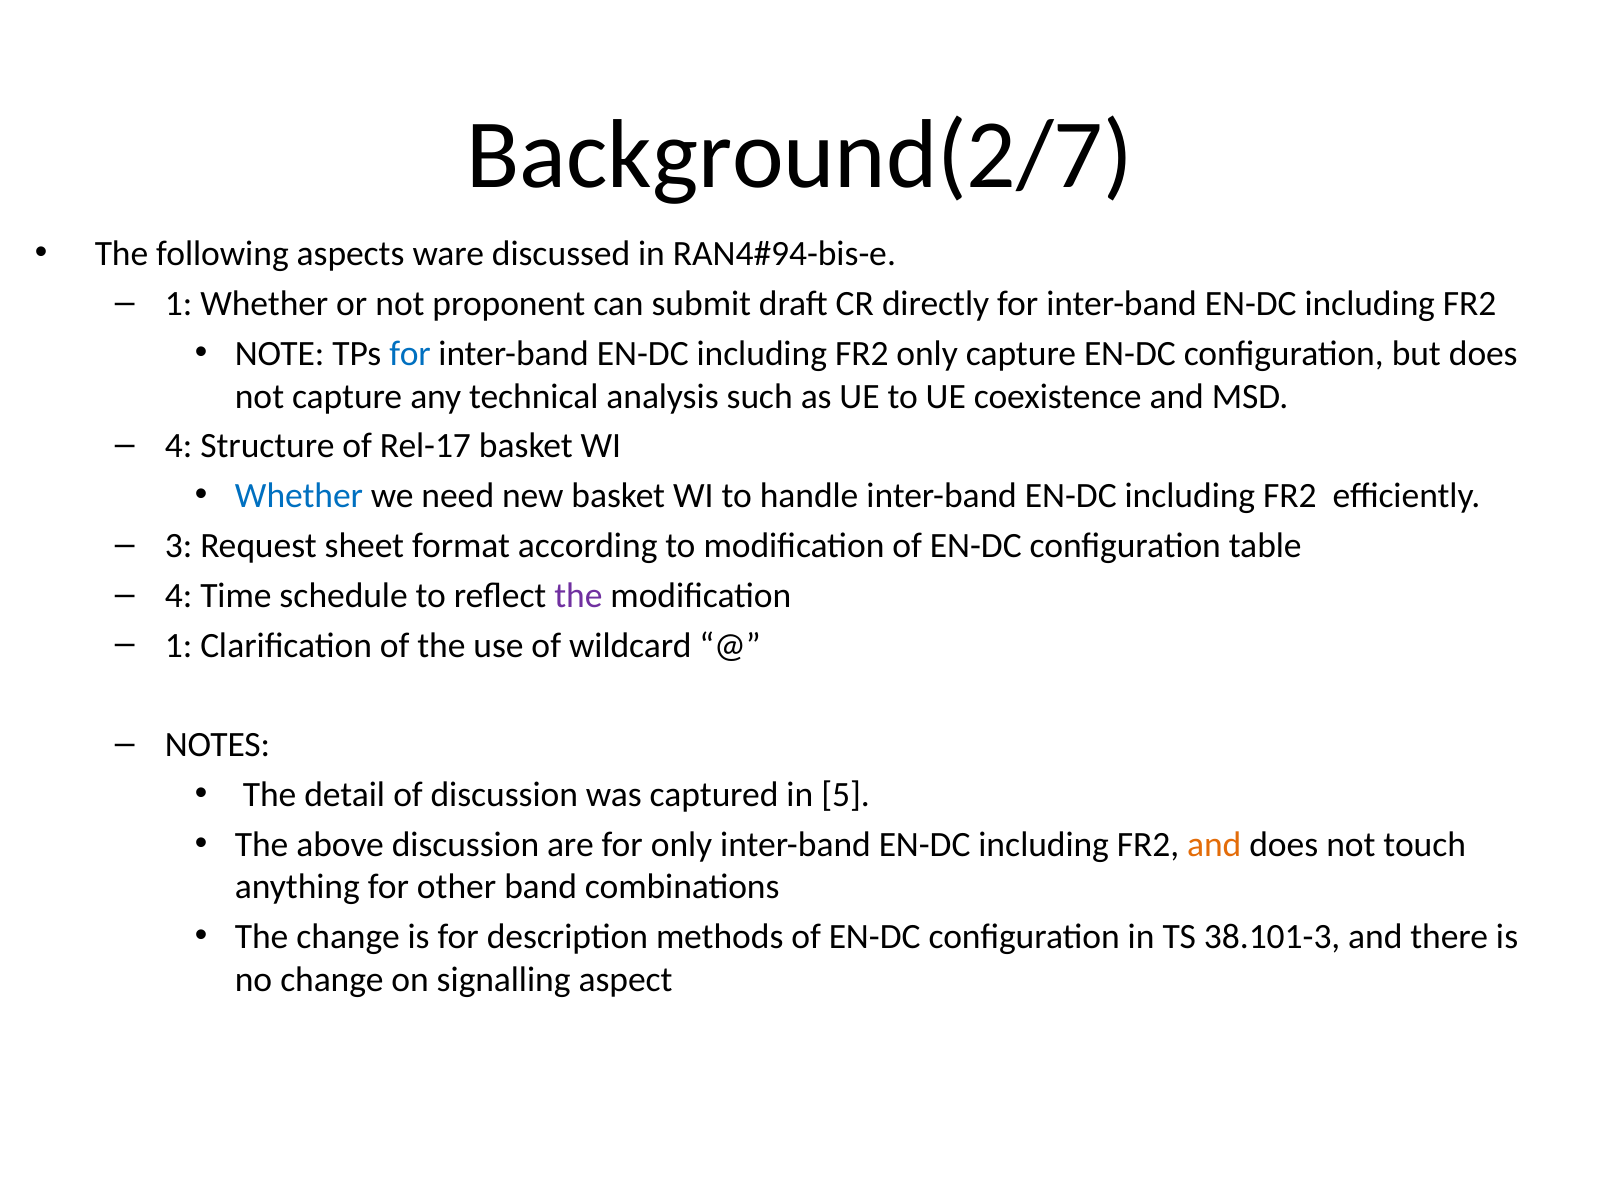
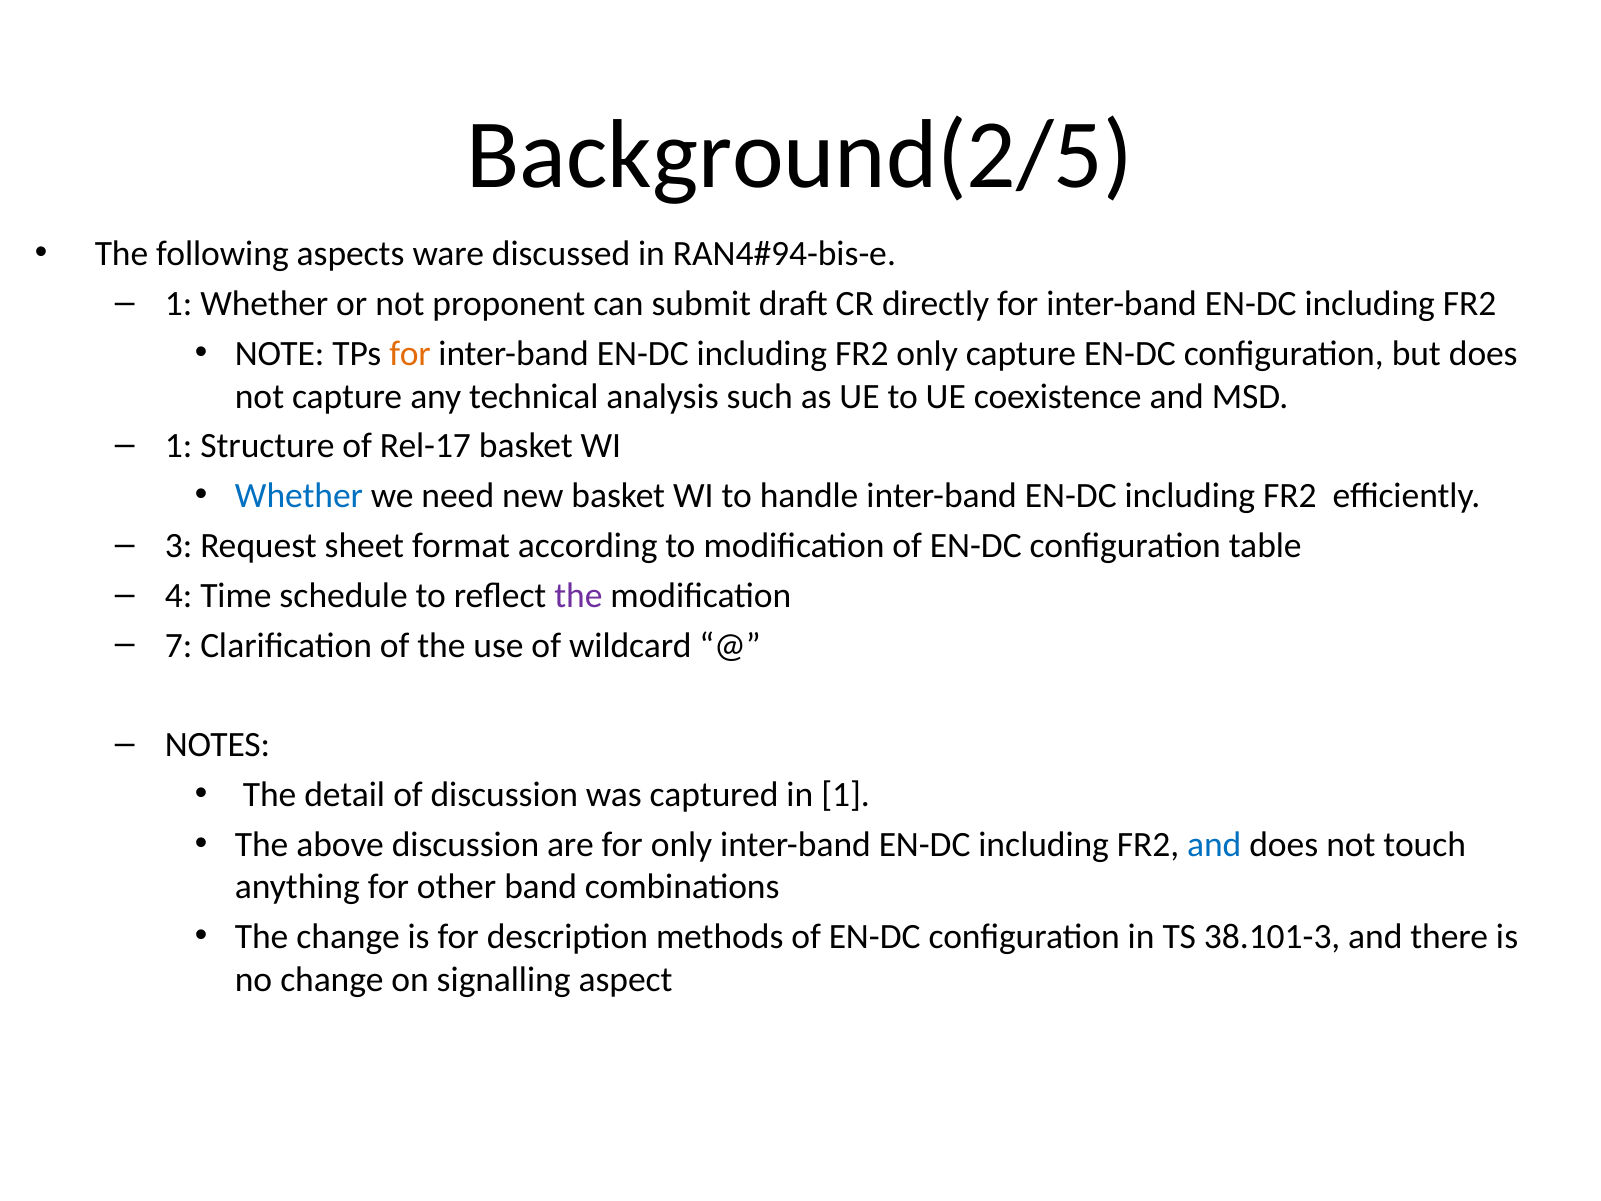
Background(2/7: Background(2/7 -> Background(2/5 (800, 155)
for colour: blue -> orange (410, 354)
4: 4 -> 1 (179, 446)
1: 1 -> 7 (179, 645)
in 5: 5 -> 1 (846, 795)
and colour: orange -> blue (1214, 844)
